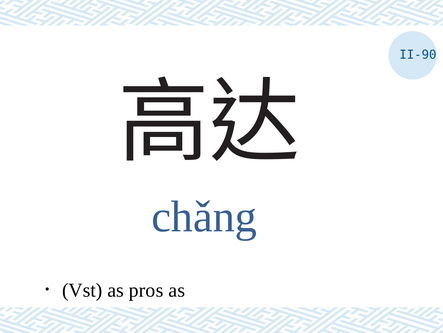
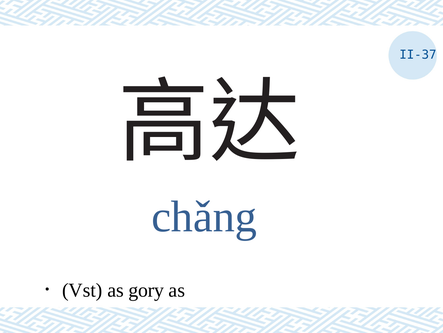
II-90: II-90 -> II-37 (418, 55)
pros: pros -> gory (146, 290)
